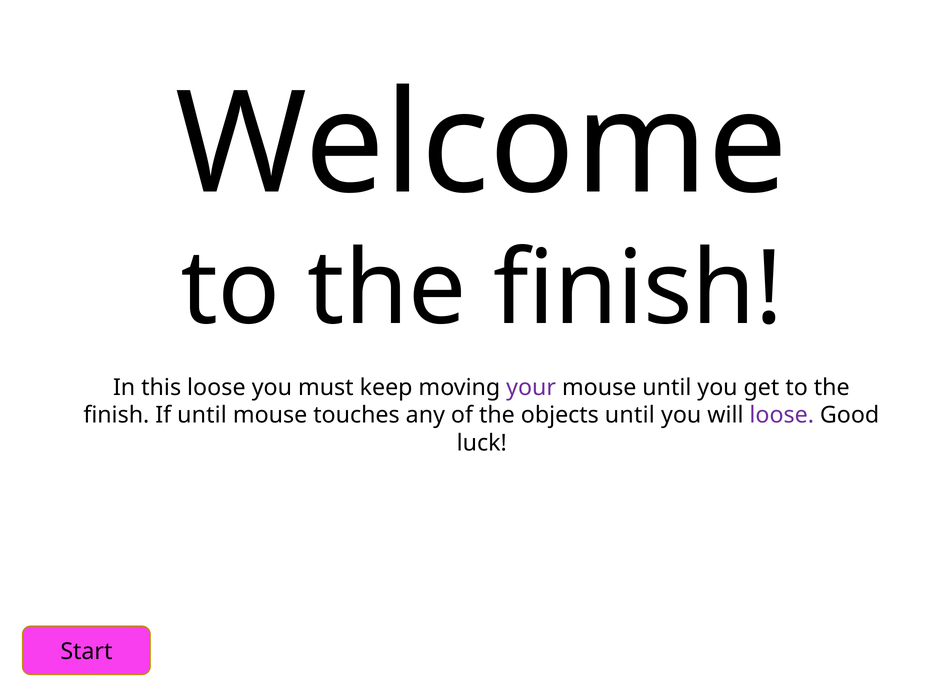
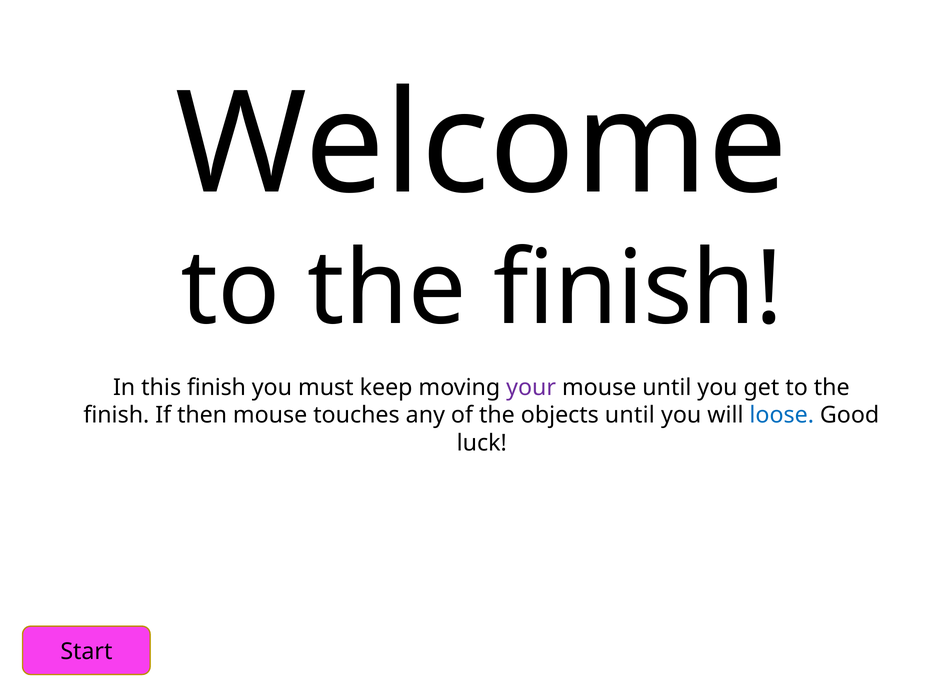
this loose: loose -> finish (216, 387)
If until: until -> then (202, 415)
loose colour: purple -> blue (782, 415)
